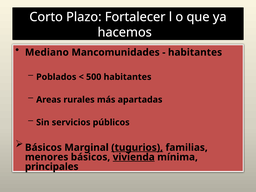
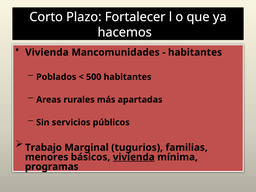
Mediano: Mediano -> Vivienda (47, 52)
Básicos: Básicos -> Trabajo (43, 148)
tugurios underline: present -> none (137, 148)
principales: principales -> programas (52, 167)
